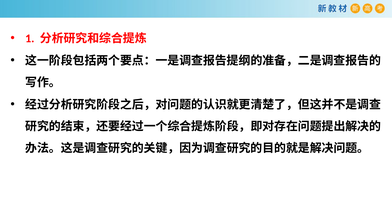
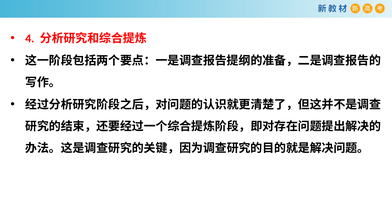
1: 1 -> 4 (30, 38)
